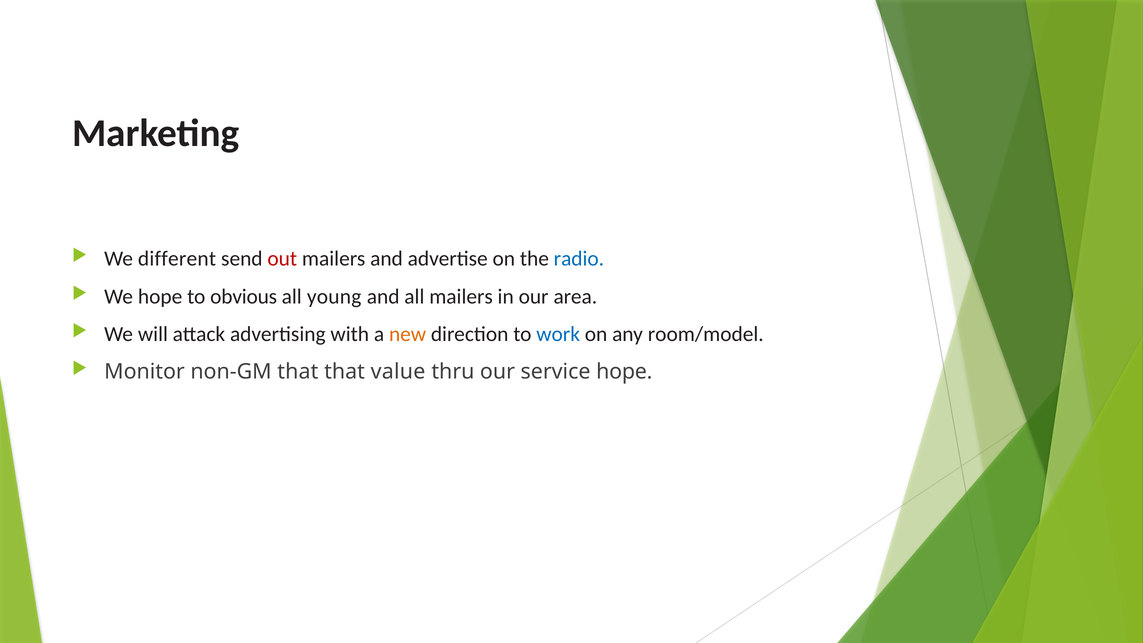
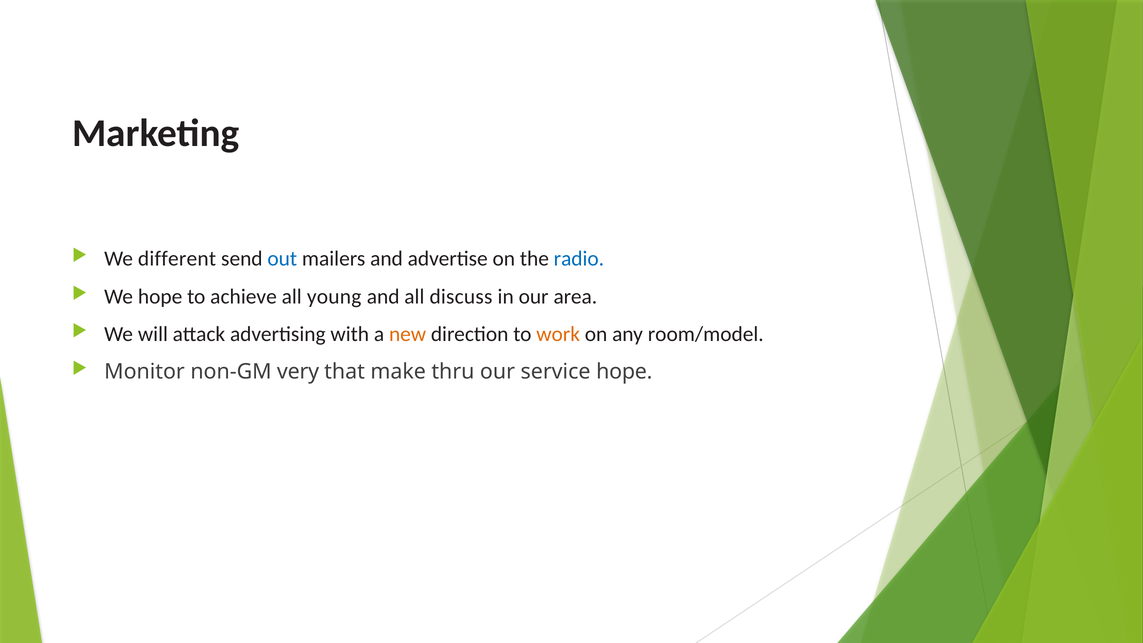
out colour: red -> blue (282, 259)
obvious: obvious -> achieve (244, 296)
all mailers: mailers -> discuss (461, 296)
work colour: blue -> orange (558, 334)
non-GM that: that -> very (298, 372)
value: value -> make (398, 372)
